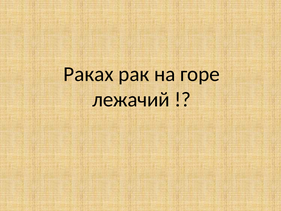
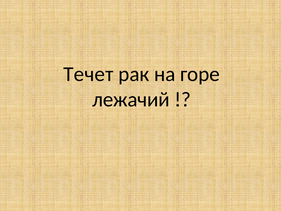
Раках: Раках -> Течет (88, 74)
